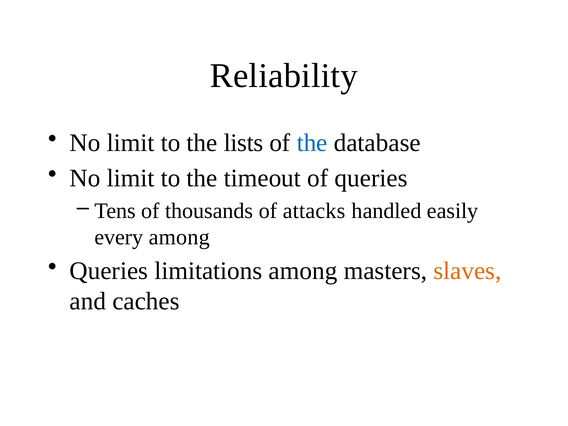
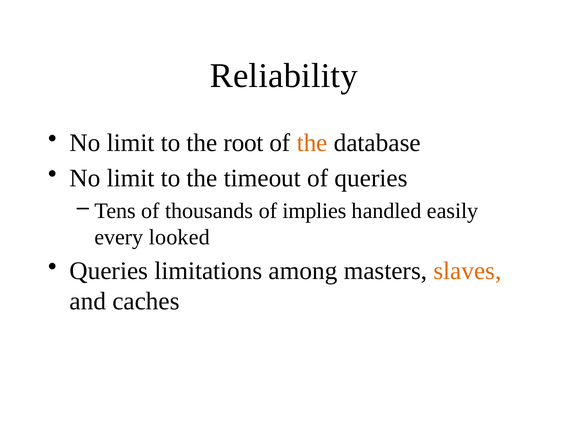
lists: lists -> root (244, 143)
the colour: blue -> orange (312, 143)
attacks: attacks -> implies (314, 211)
every among: among -> looked (179, 237)
